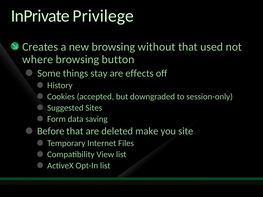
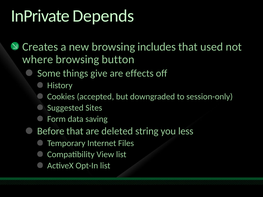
Privilege: Privilege -> Depends (103, 16)
without: without -> includes (157, 47)
stay: stay -> give (99, 73)
make: make -> string (147, 131)
site: site -> less (186, 131)
